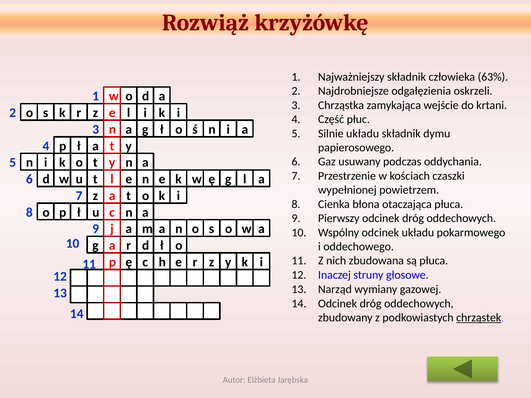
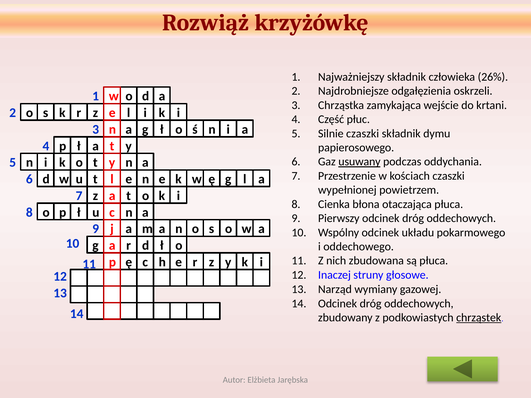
63%: 63% -> 26% (493, 77)
Silnie układu: układu -> czaszki (363, 134)
usuwany underline: none -> present (359, 162)
